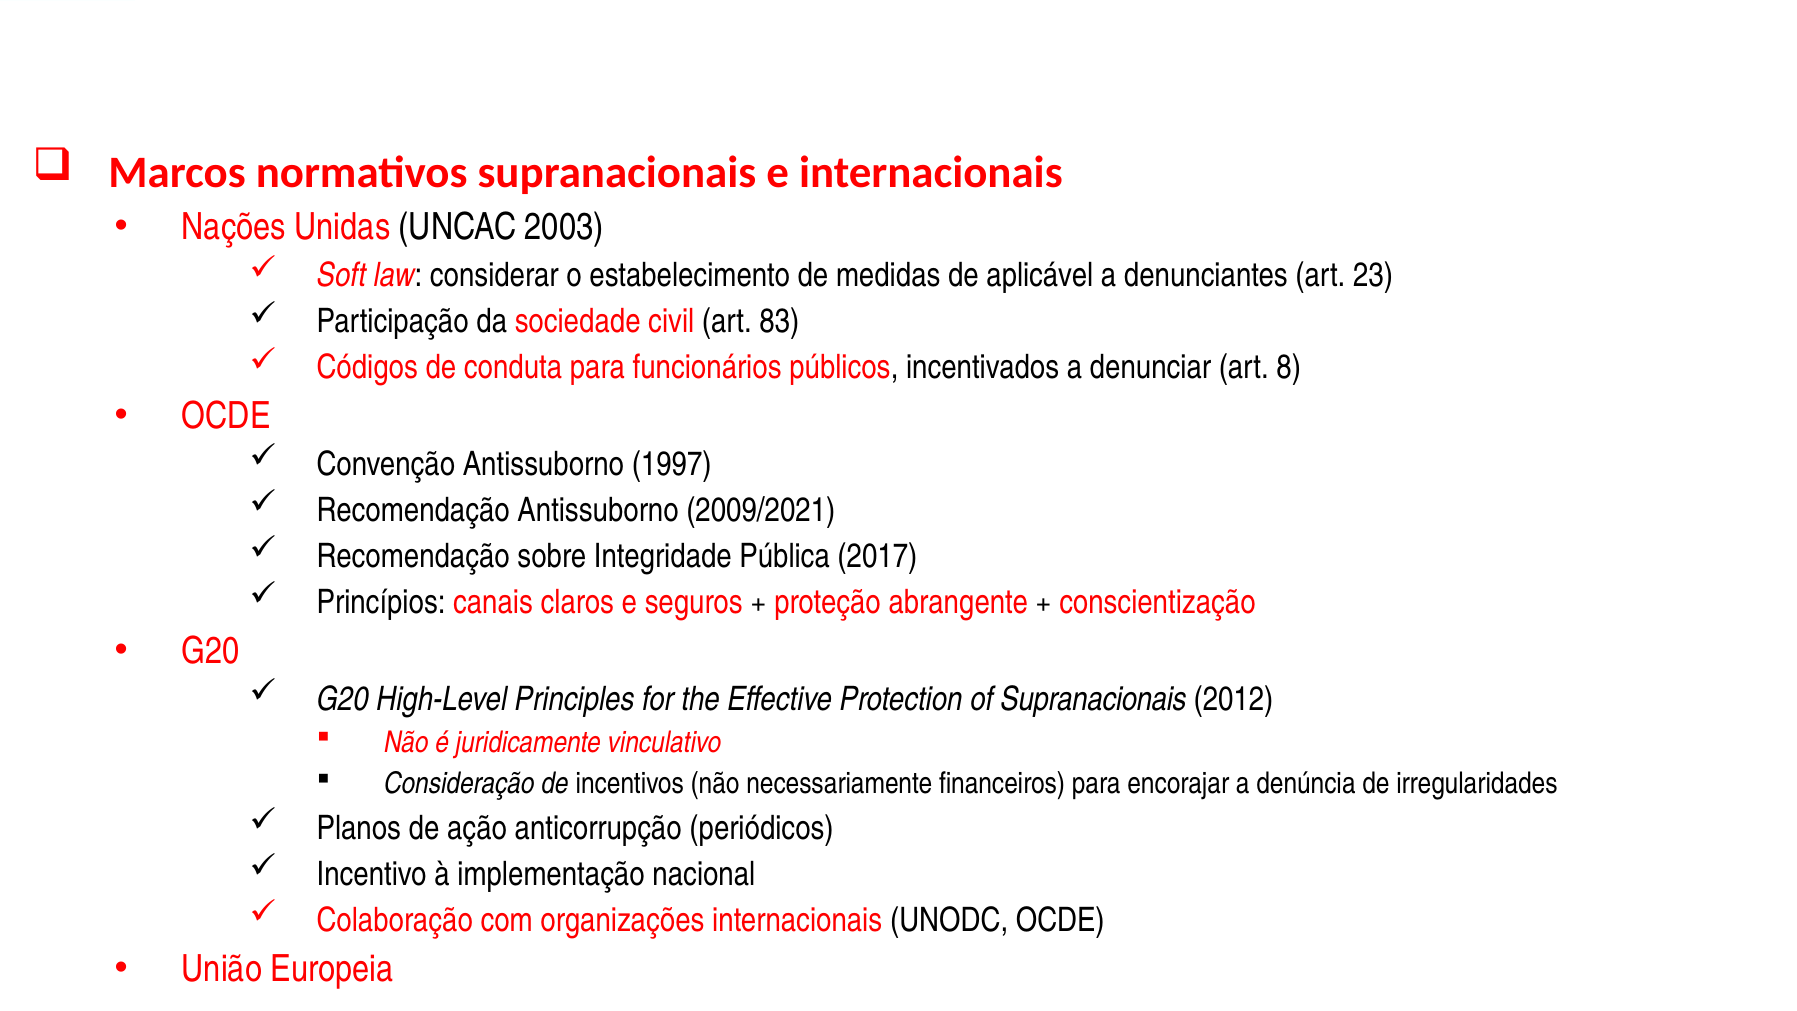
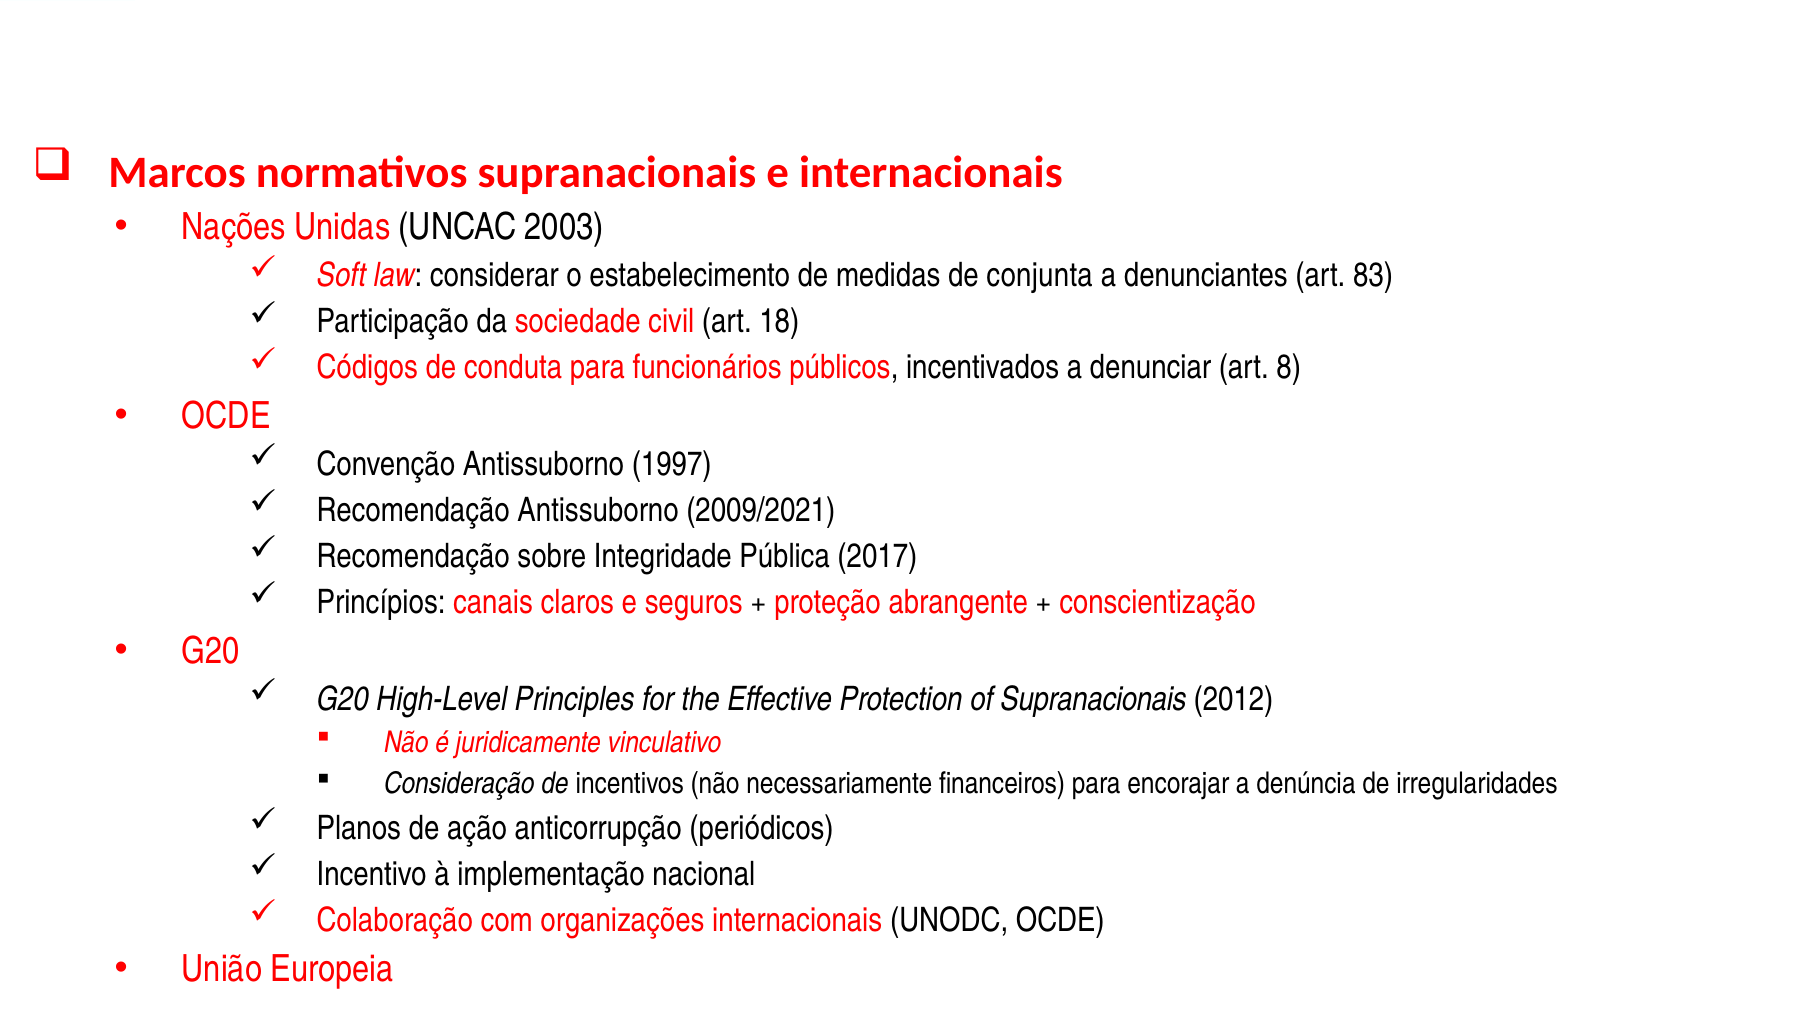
aplicável: aplicável -> conjunta (1040, 275)
23: 23 -> 83 (1373, 275)
83: 83 -> 18 (779, 321)
